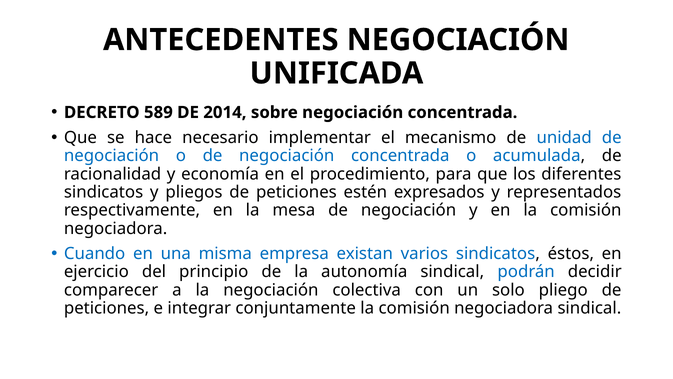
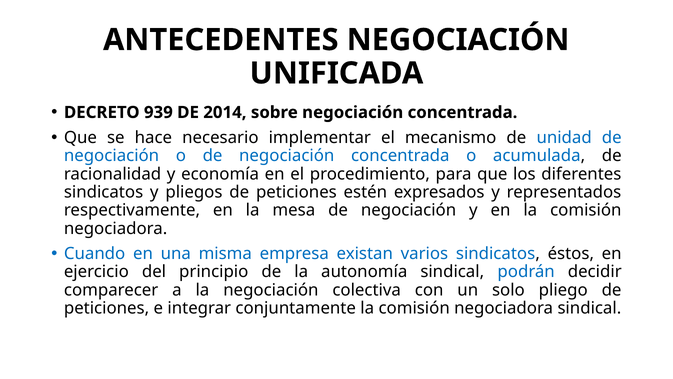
589: 589 -> 939 (158, 112)
